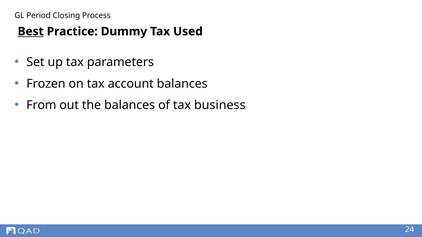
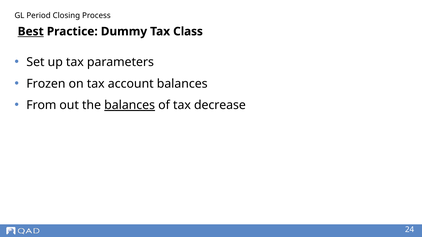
Used: Used -> Class (188, 31)
balances underline: none -> present (130, 105)
business: business -> decrease (220, 105)
